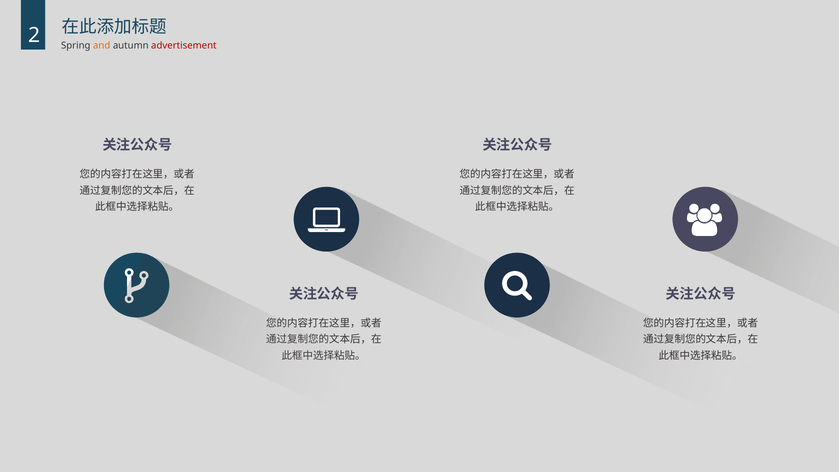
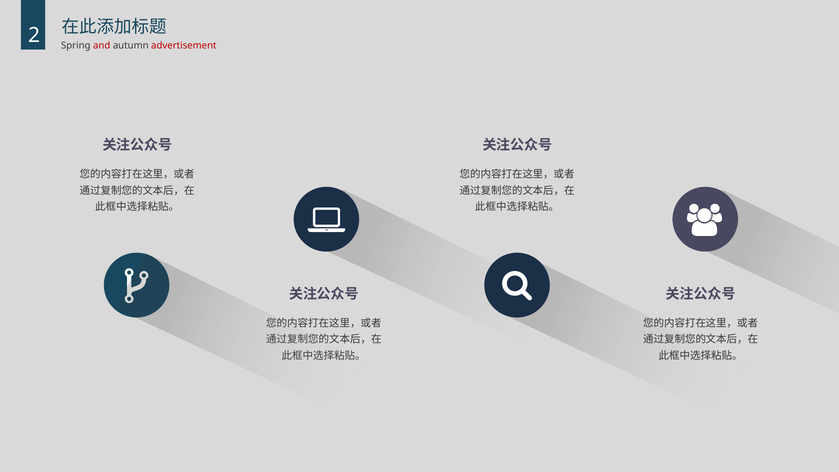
and colour: orange -> red (102, 46)
